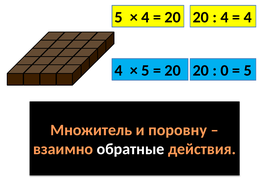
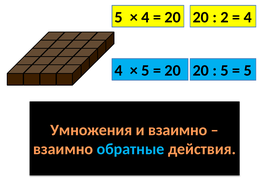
4: 4 -> 2 (224, 17)
0: 0 -> 5 (224, 71)
Множитель: Множитель -> Умножения (91, 131)
и поровну: поровну -> взаимно (178, 131)
обратные colour: white -> light blue (131, 150)
